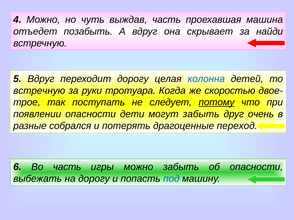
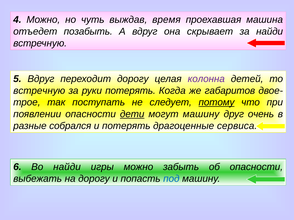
выждав часть: часть -> время (166, 20)
колонна colour: blue -> purple (206, 79)
руки тротуара: тротуара -> потерять (130, 91)
скоростью: скоростью -> габаритов (230, 91)
дети underline: none -> present (132, 114)
могут забыть: забыть -> машину (201, 114)
переход: переход -> сервиса (237, 126)
Во часть: часть -> найди (67, 167)
